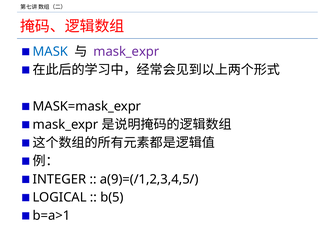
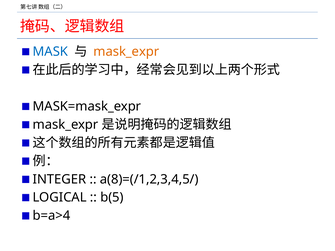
mask_expr colour: purple -> orange (126, 52)
a(9)=(/1,2,3,4,5/: a(9)=(/1,2,3,4,5/ -> a(8)=(/1,2,3,4,5/ (149, 179)
b=a>1: b=a>1 -> b=a>4 (51, 216)
